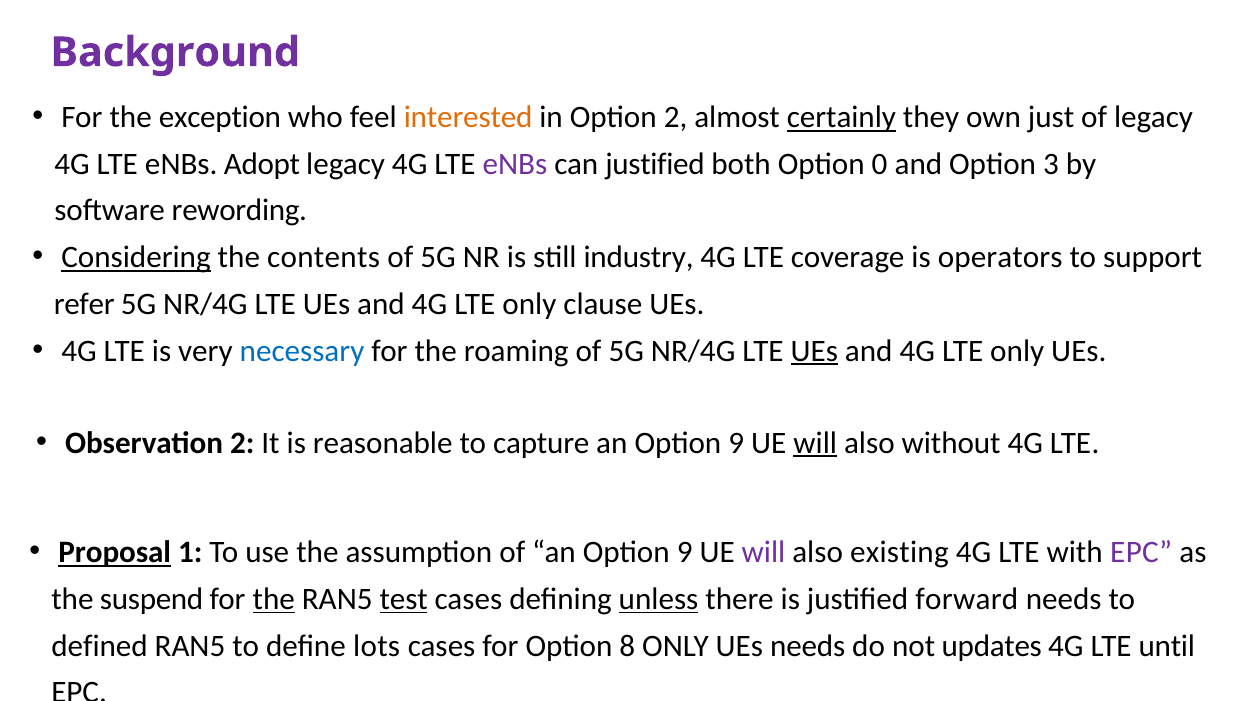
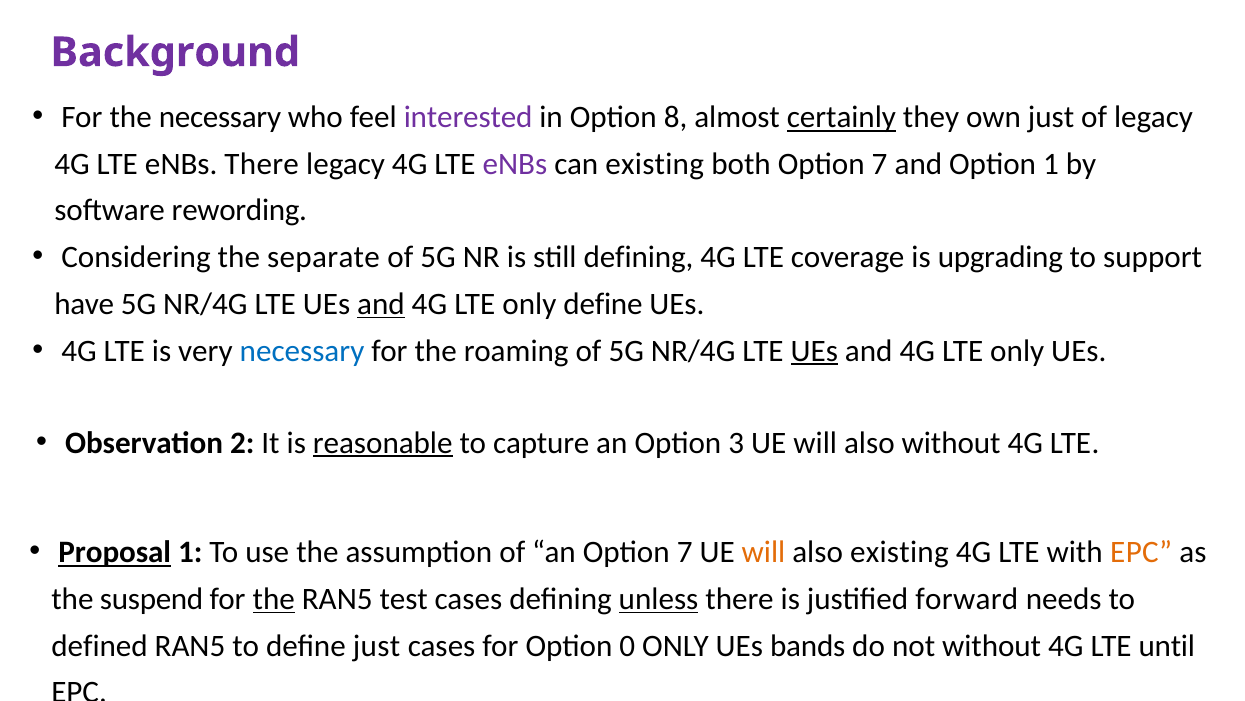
the exception: exception -> necessary (220, 117)
interested colour: orange -> purple (468, 117)
Option 2: 2 -> 8 (676, 117)
eNBs Adopt: Adopt -> There (262, 164)
can justified: justified -> existing (655, 164)
both Option 0: 0 -> 7 (880, 164)
Option 3: 3 -> 1 (1051, 164)
Considering underline: present -> none (136, 257)
contents: contents -> separate (324, 257)
still industry: industry -> defining (638, 257)
operators: operators -> upgrading (1000, 257)
refer: refer -> have (84, 304)
and underline: none -> present (381, 304)
only clause: clause -> define (603, 304)
reasonable underline: none -> present (383, 443)
9: 9 -> 3 (736, 443)
will underline: present -> none (815, 443)
of an Option 9: 9 -> 7 (685, 552)
will colour: purple -> orange (763, 552)
EPC colour: purple -> orange (1141, 552)
test underline: present -> none (404, 599)
define lots: lots -> just (377, 645)
8: 8 -> 0 (627, 645)
UEs needs: needs -> bands (808, 645)
not updates: updates -> without (992, 645)
